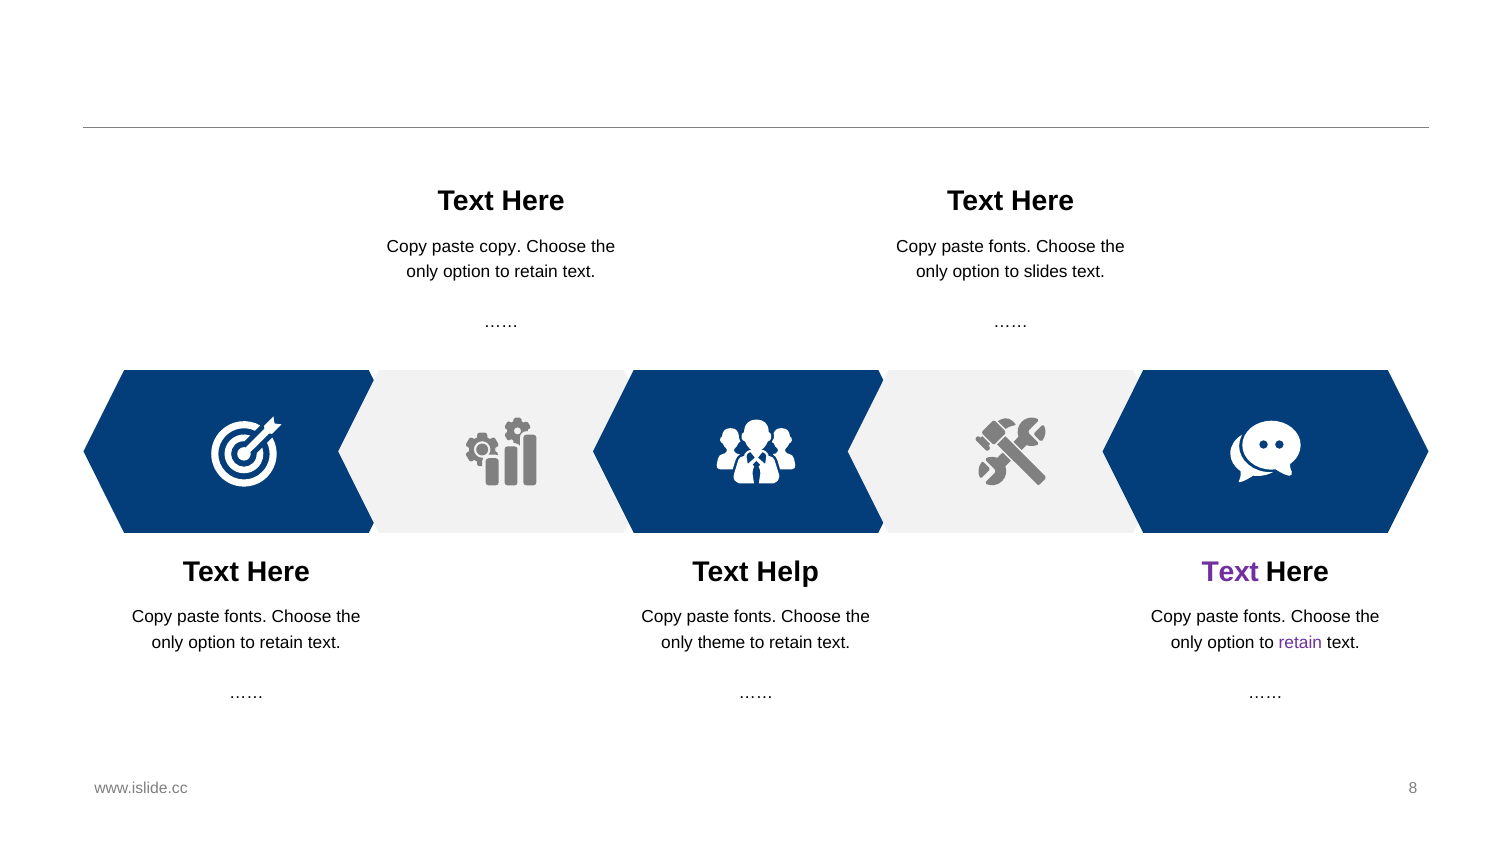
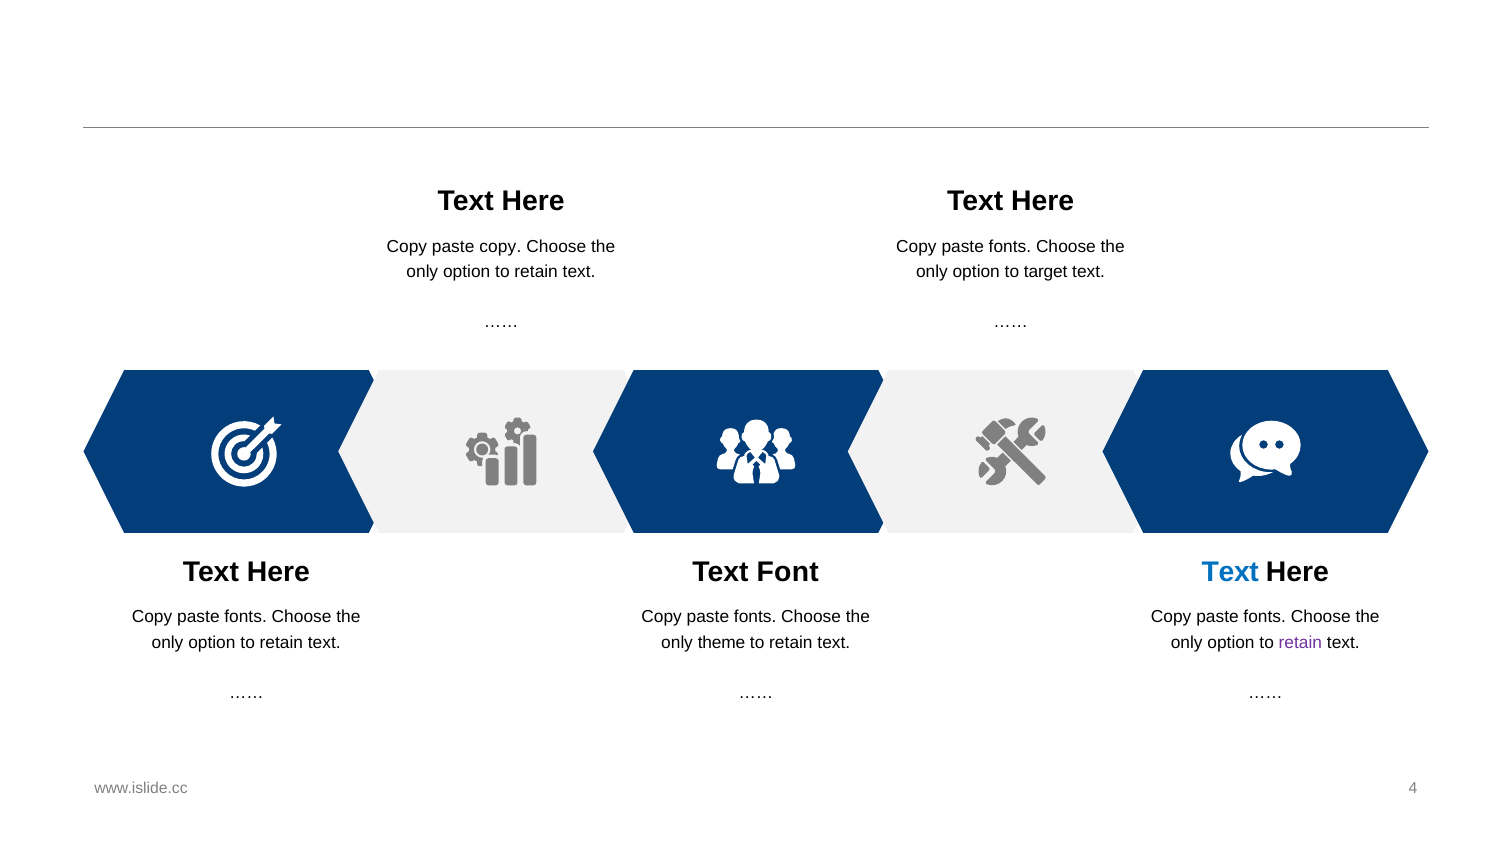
slides: slides -> target (1046, 272)
Help: Help -> Font (788, 571)
Text colour: purple -> blue (1230, 571)
8: 8 -> 4 (1413, 788)
